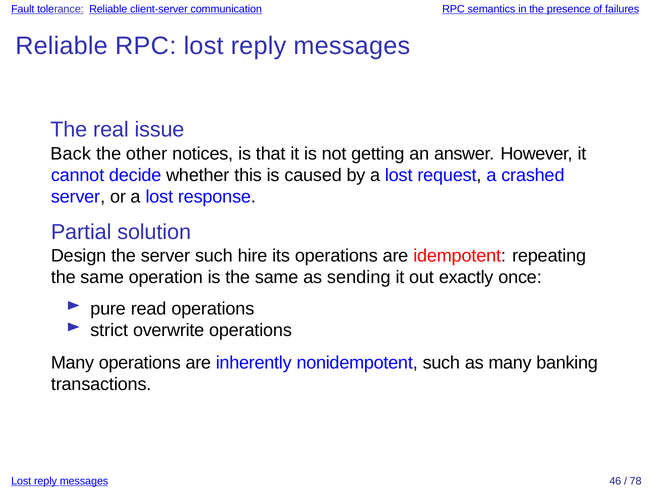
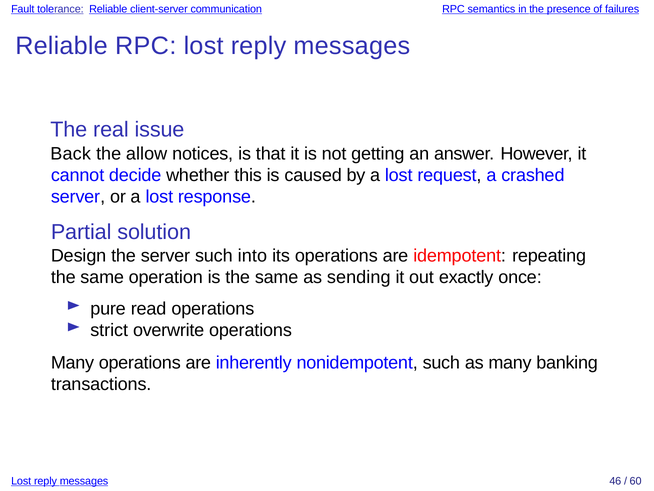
other: other -> allow (147, 154)
hire: hire -> into (252, 256)
78: 78 -> 60 (636, 481)
